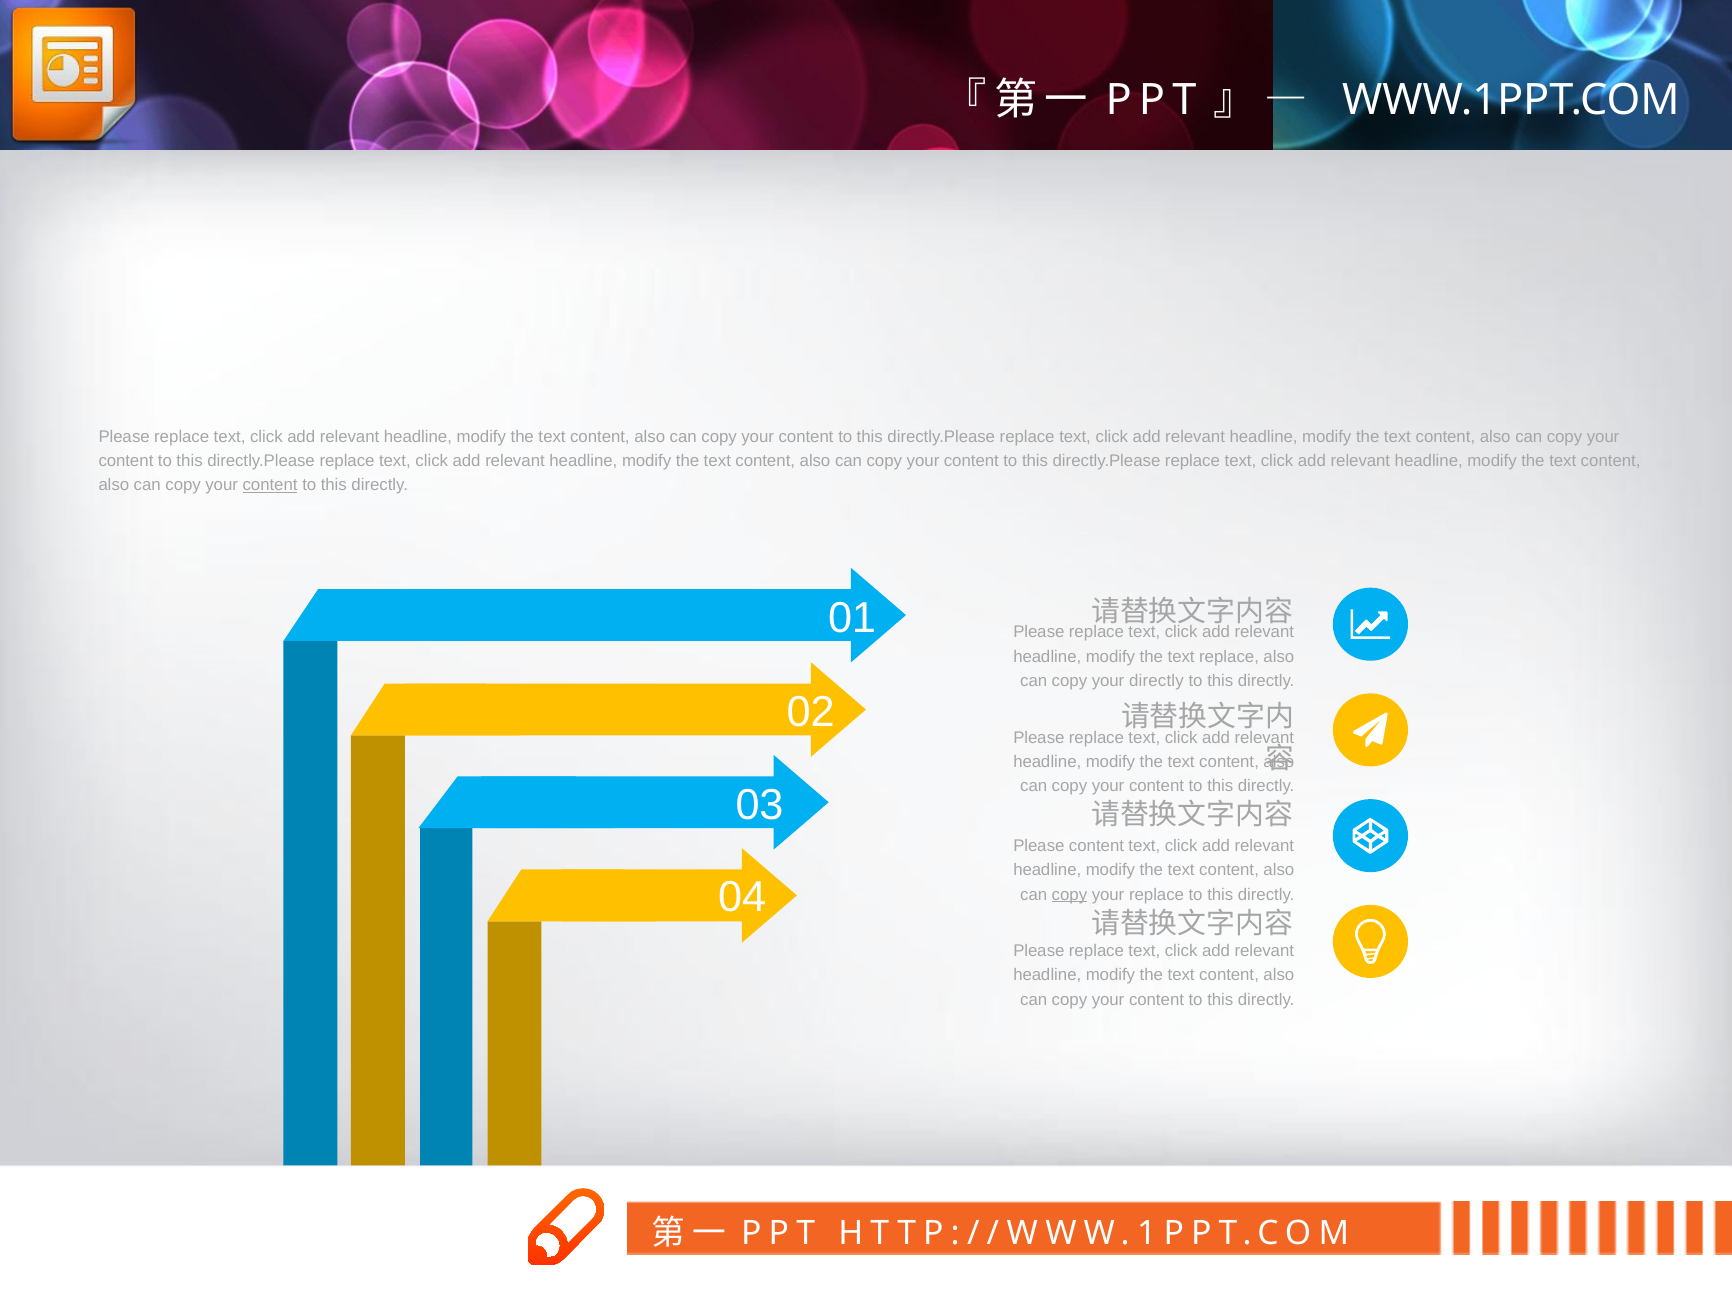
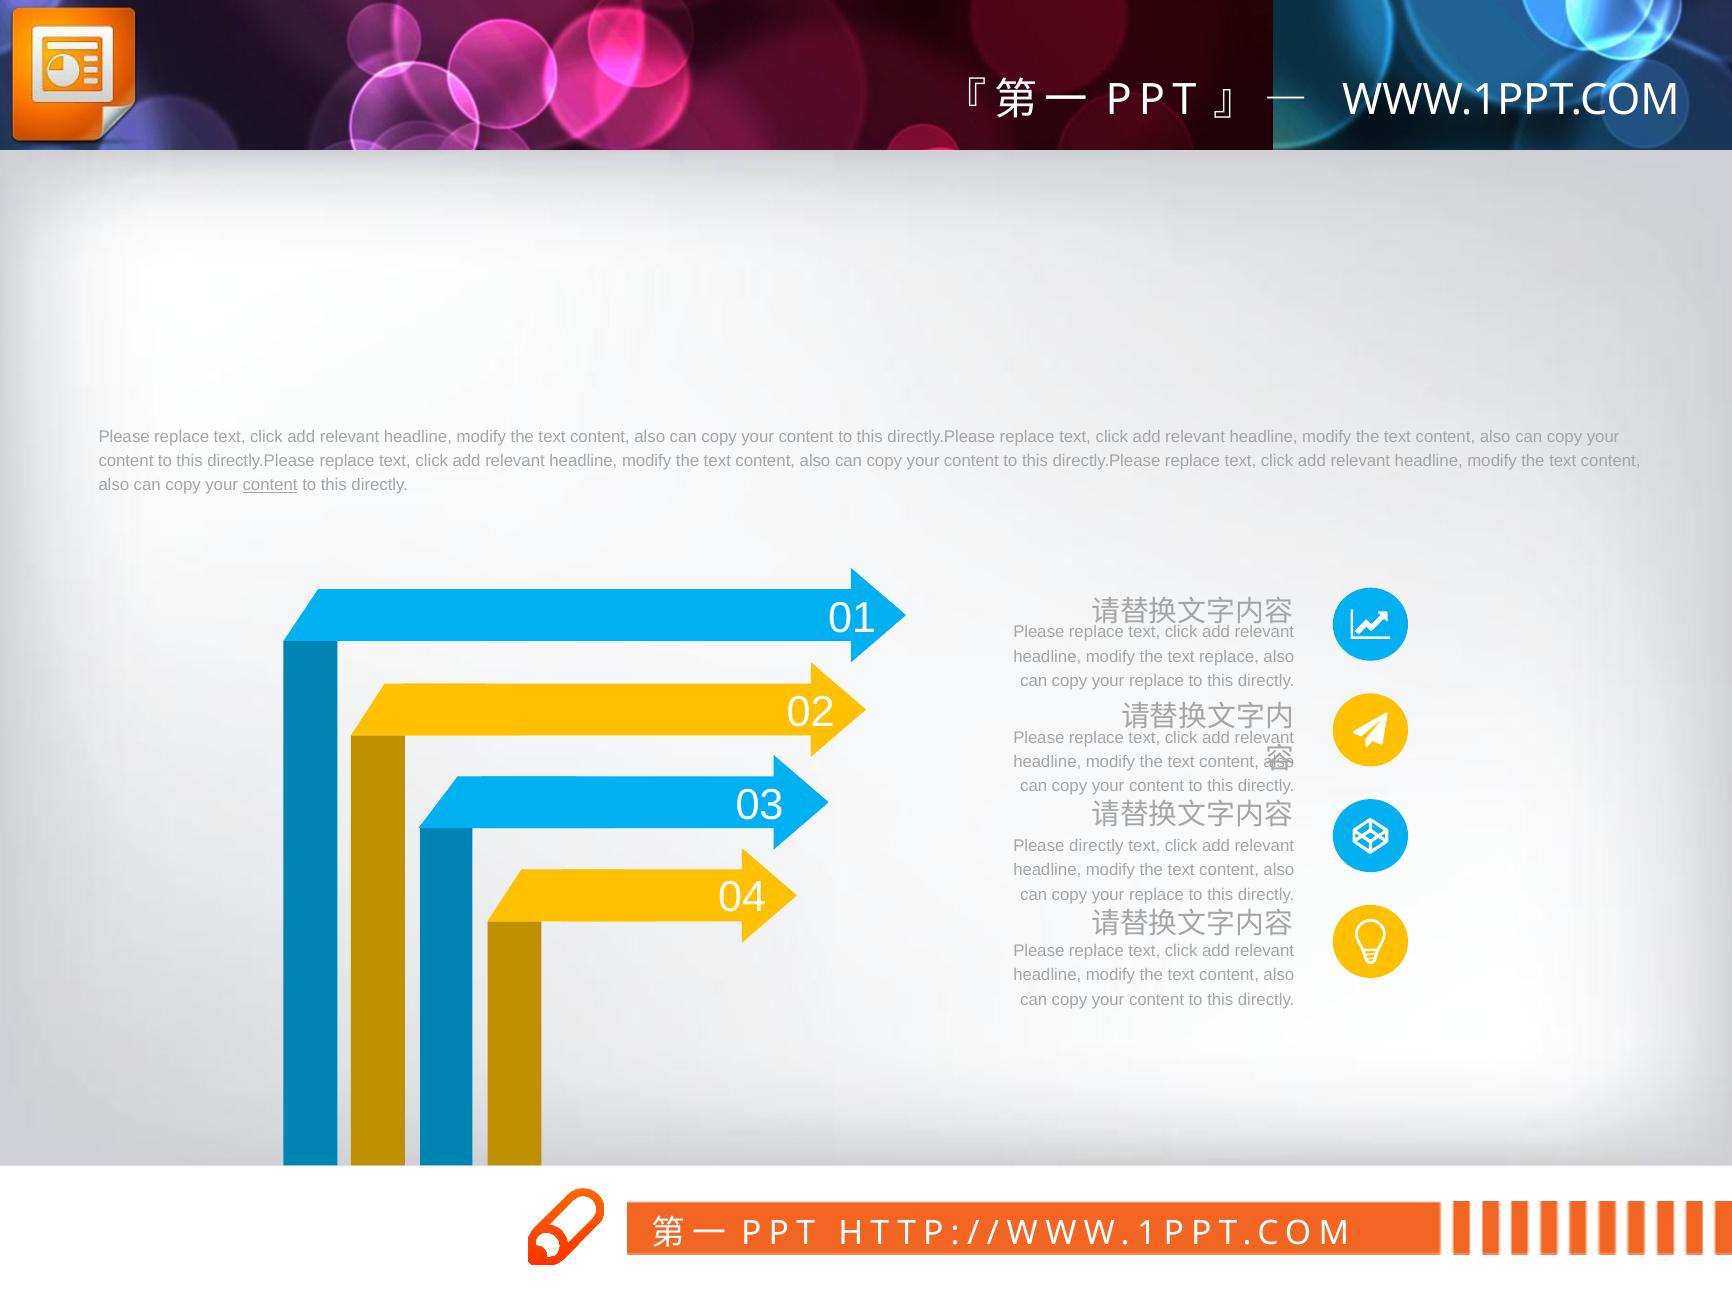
directly: directly -> replace (1157, 681)
Please content: content -> directly (1096, 846)
copy underline: present -> none (1069, 895)
